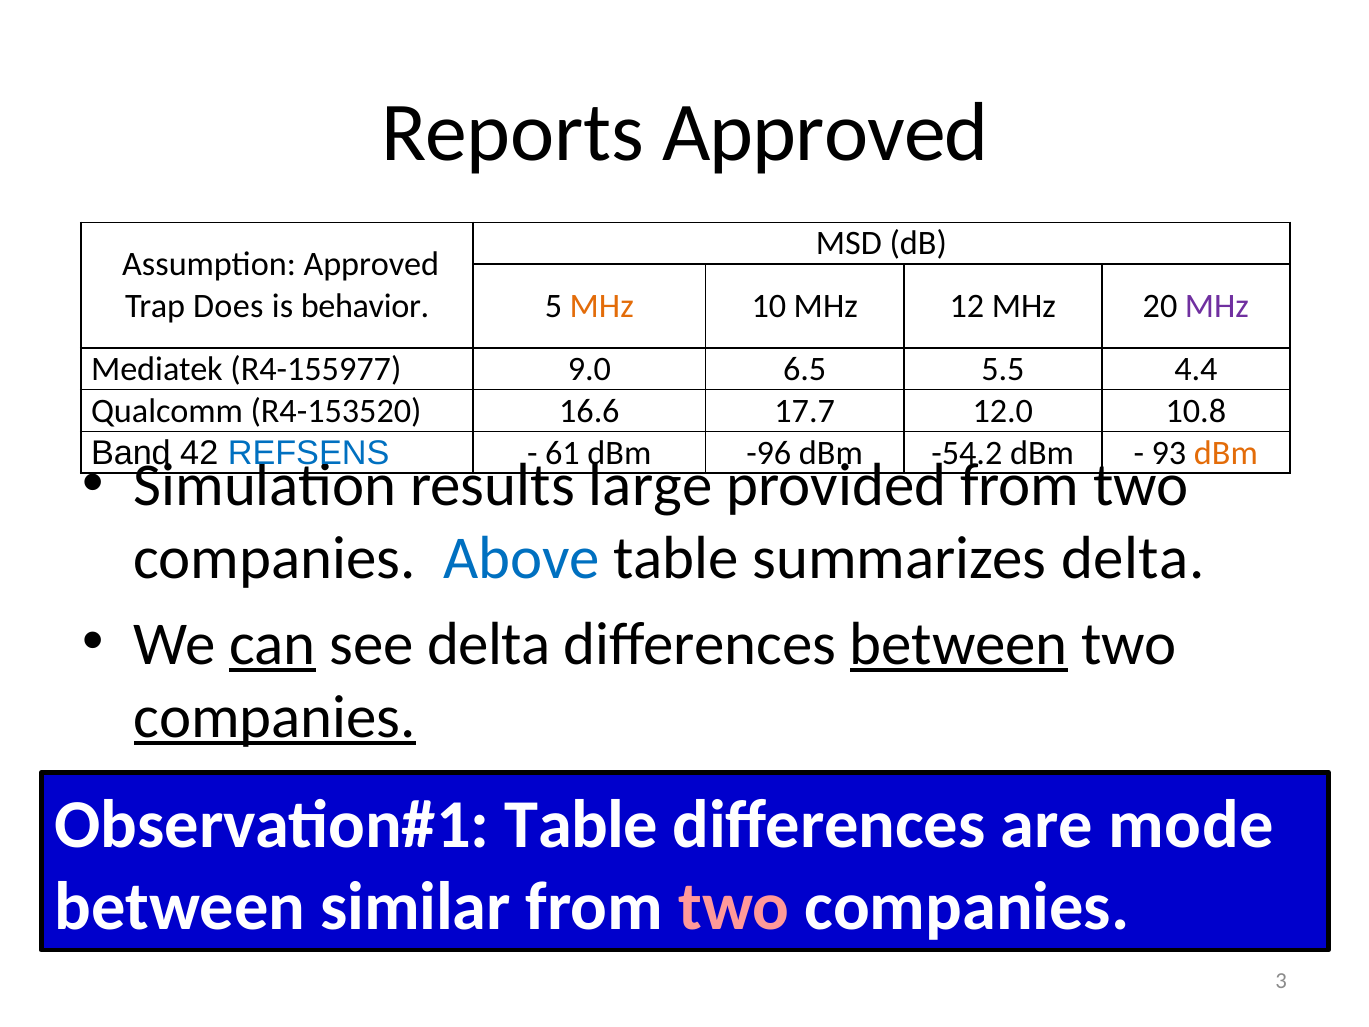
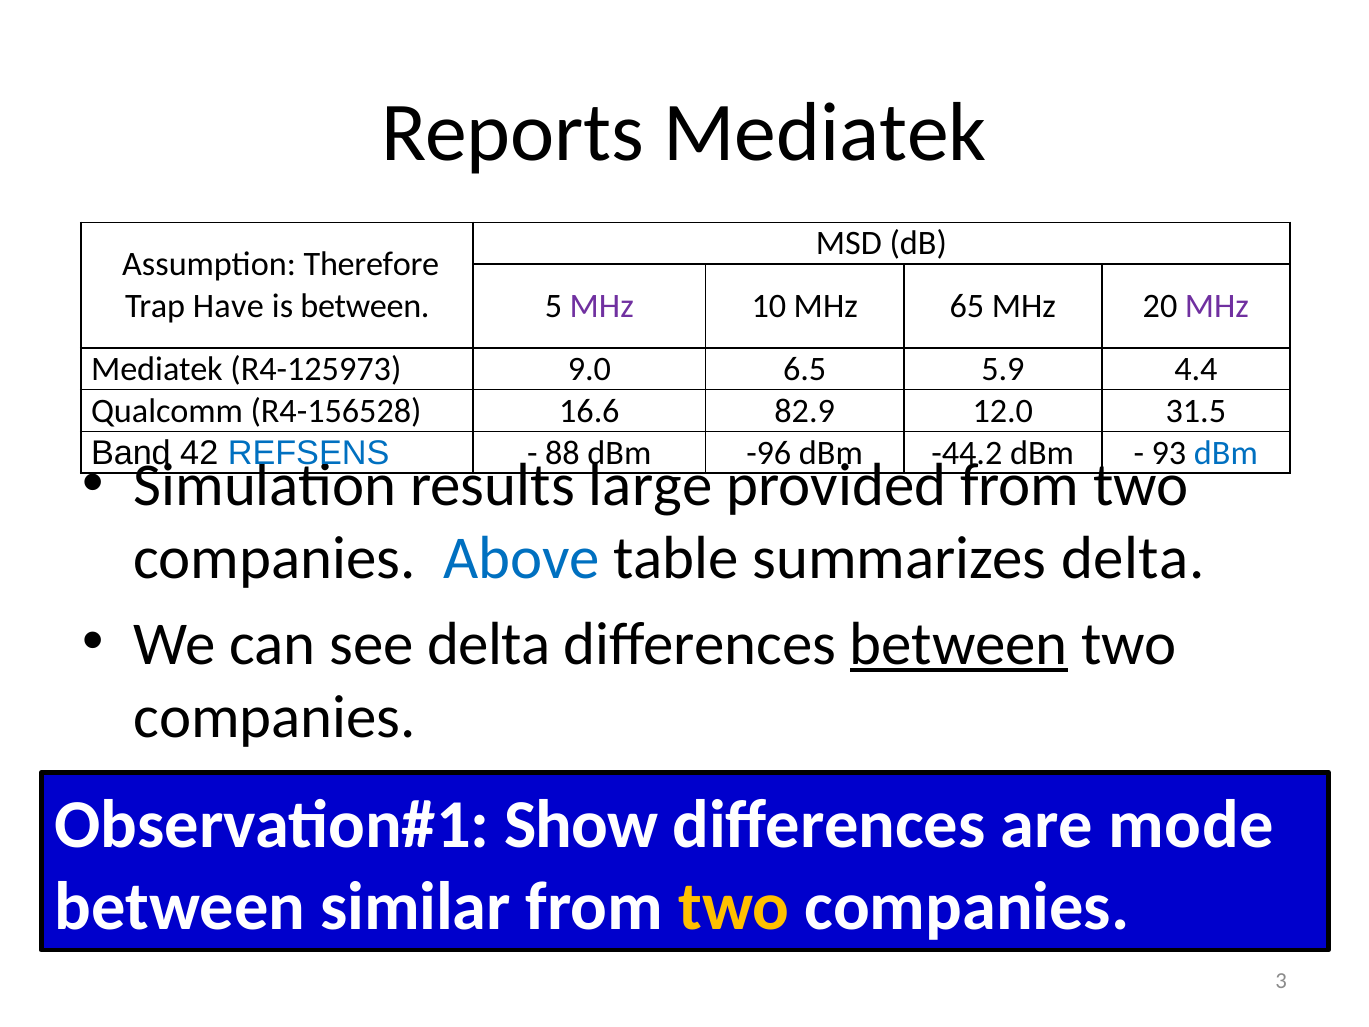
Reports Approved: Approved -> Mediatek (825, 133)
Assumption Approved: Approved -> Therefore (371, 265)
Does: Does -> Have (228, 306)
is behavior: behavior -> between (365, 306)
MHz colour: orange -> purple (602, 306)
12: 12 -> 65 (967, 306)
R4-155977: R4-155977 -> R4-125973 (316, 369)
5.5: 5.5 -> 5.9 (1003, 369)
R4-153520: R4-153520 -> R4-156528 (336, 411)
17.7: 17.7 -> 82.9 (805, 411)
10.8: 10.8 -> 31.5 (1196, 411)
61: 61 -> 88 (562, 453)
-54.2: -54.2 -> -44.2 (967, 453)
dBm colour: orange -> blue (1226, 453)
can underline: present -> none (273, 644)
companies underline: present -> none (275, 717)
Table: Table -> Show (581, 825)
two colour: pink -> yellow (734, 907)
